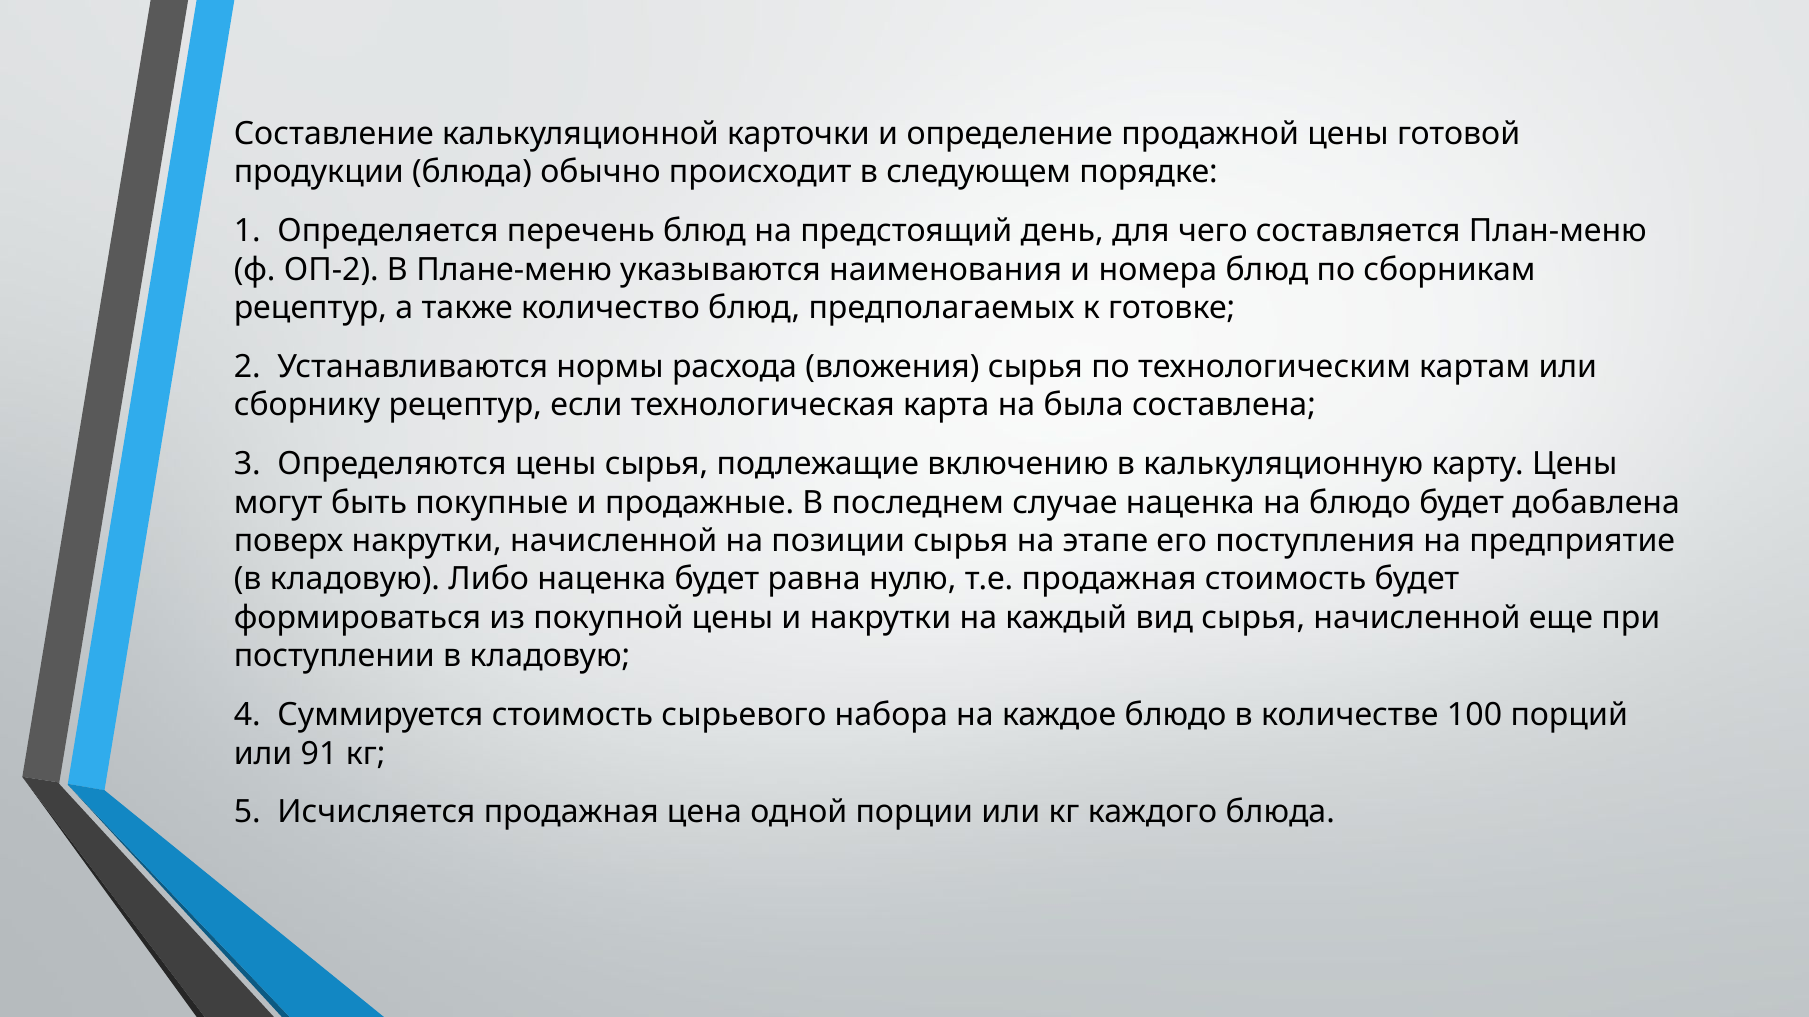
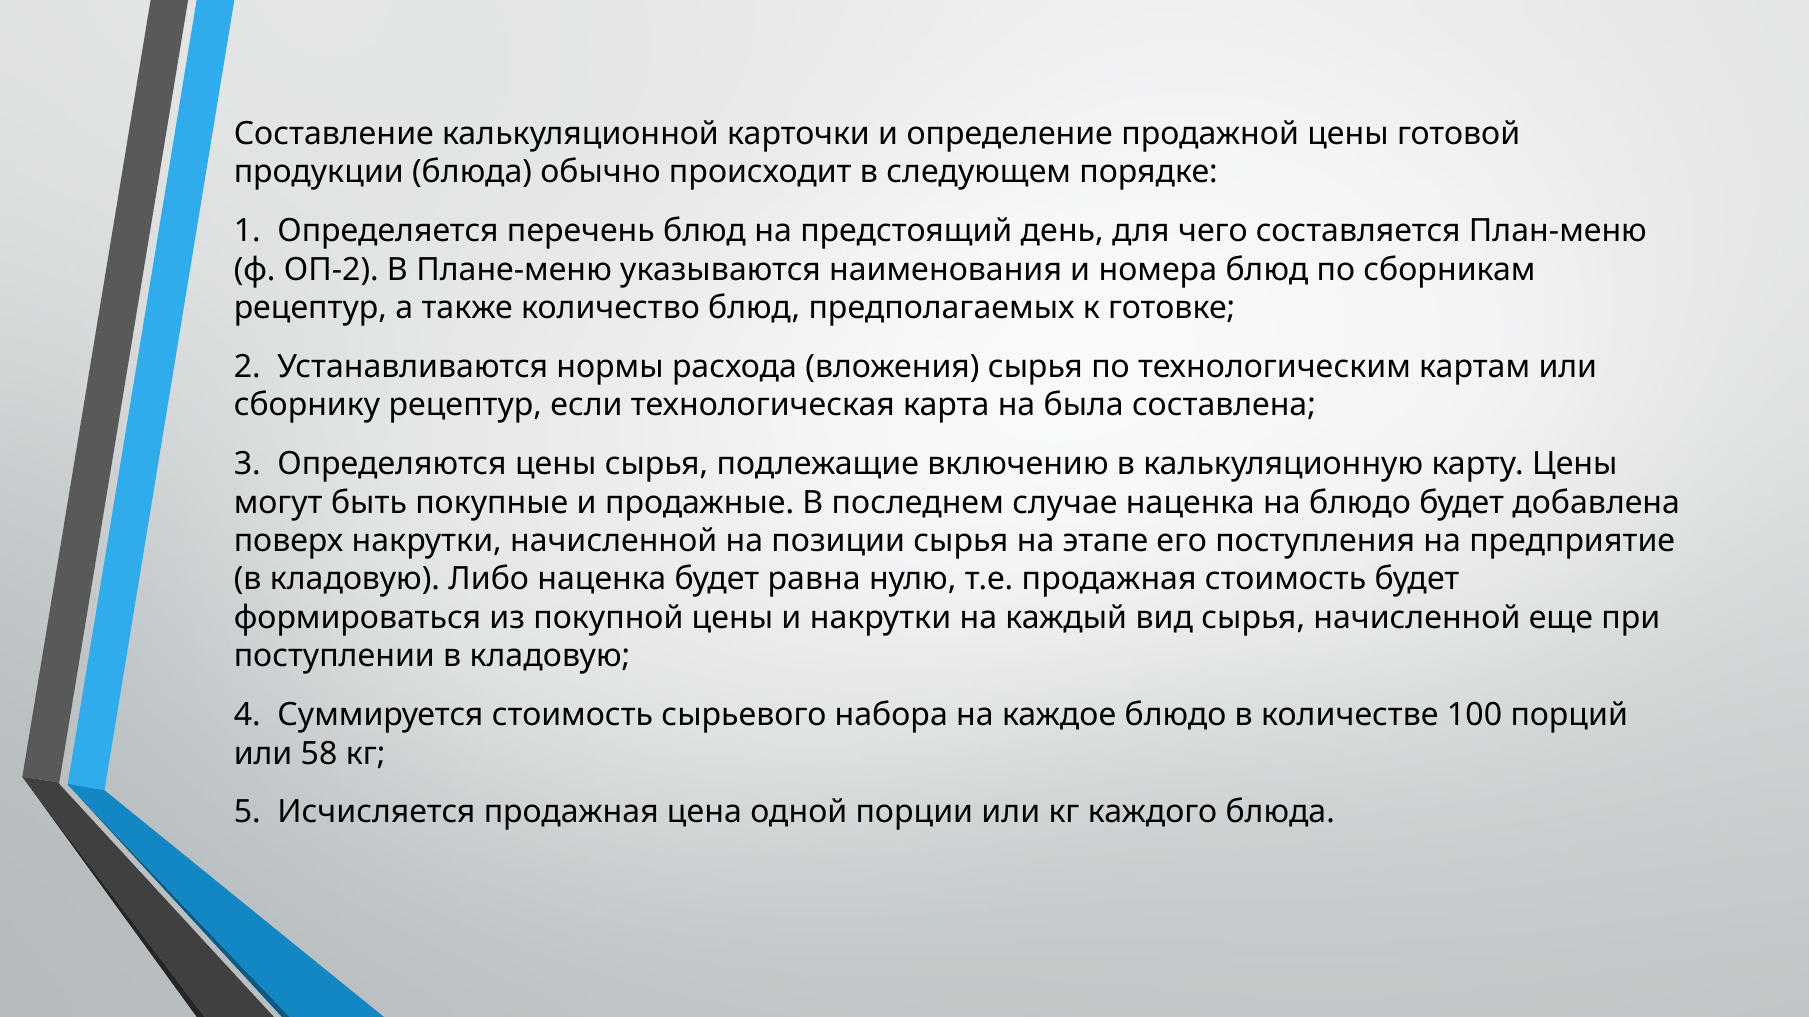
91: 91 -> 58 (319, 754)
